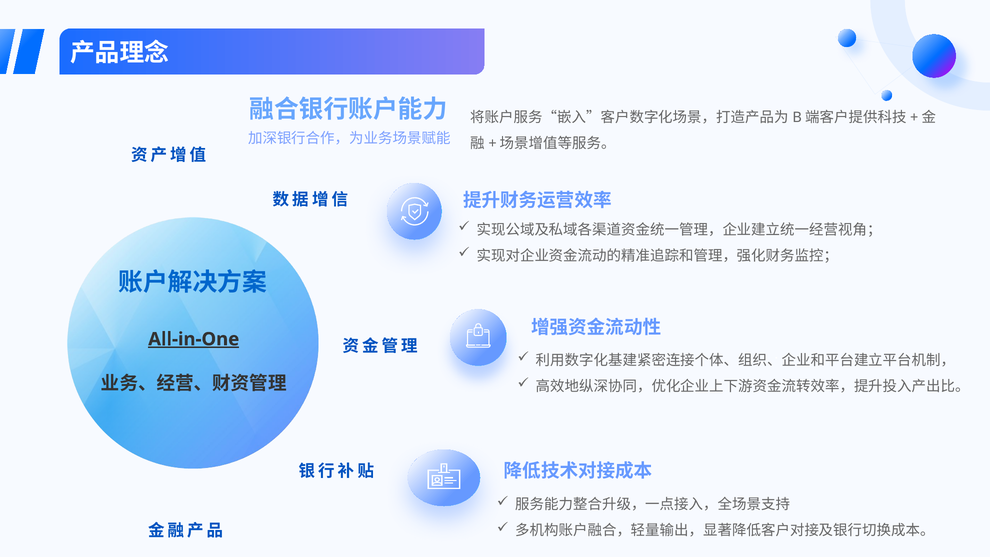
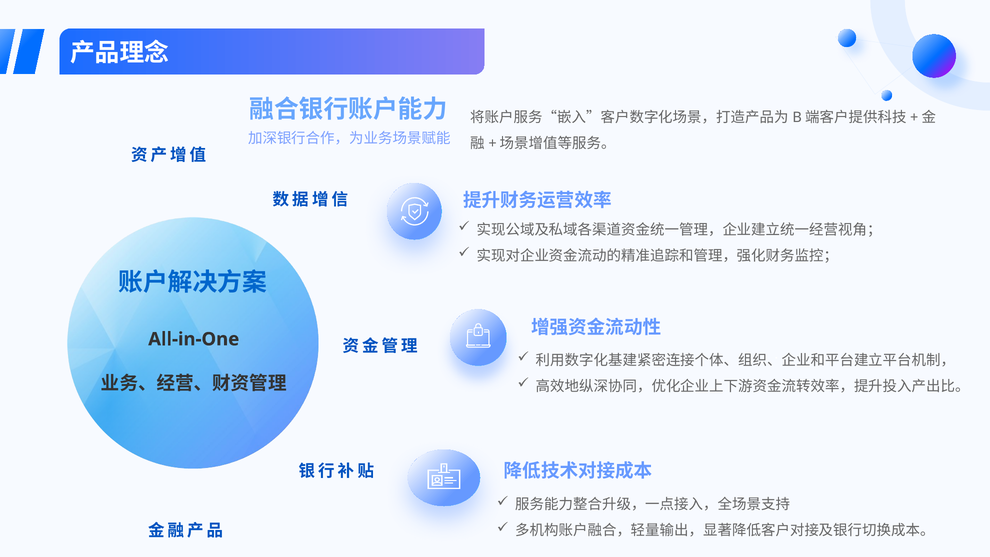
All-in-One underline: present -> none (194, 339)
